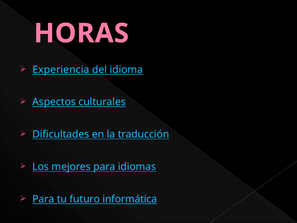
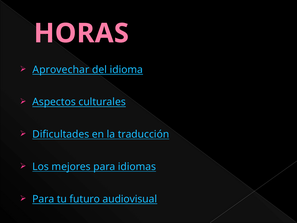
Experiencia: Experiencia -> Aprovechar (61, 70)
informática: informática -> audiovisual (130, 199)
